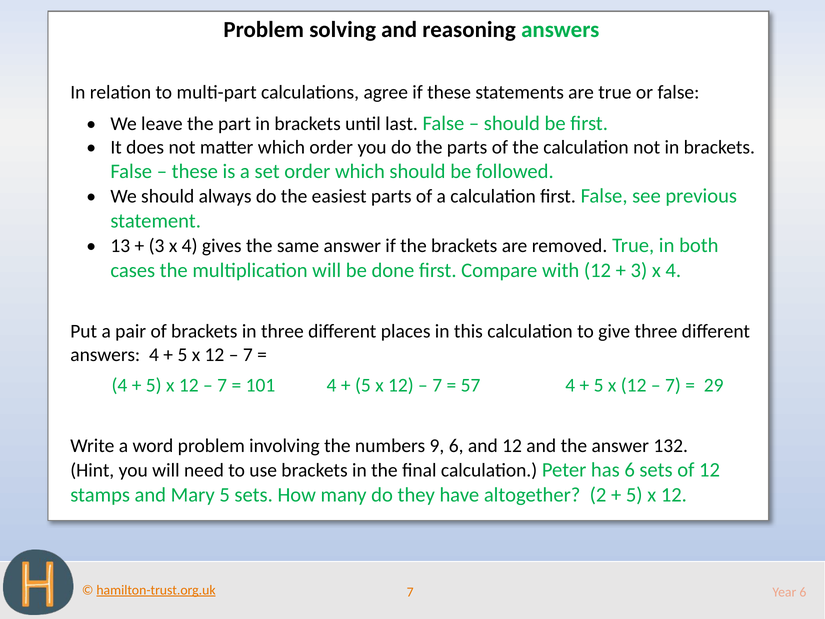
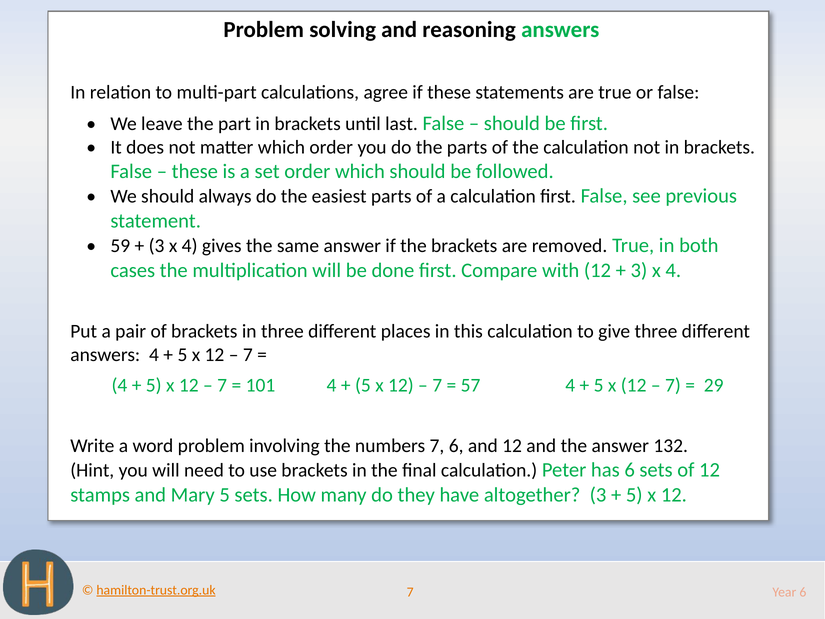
13: 13 -> 59 (120, 246)
numbers 9: 9 -> 7 (437, 446)
altogether 2: 2 -> 3 (598, 495)
